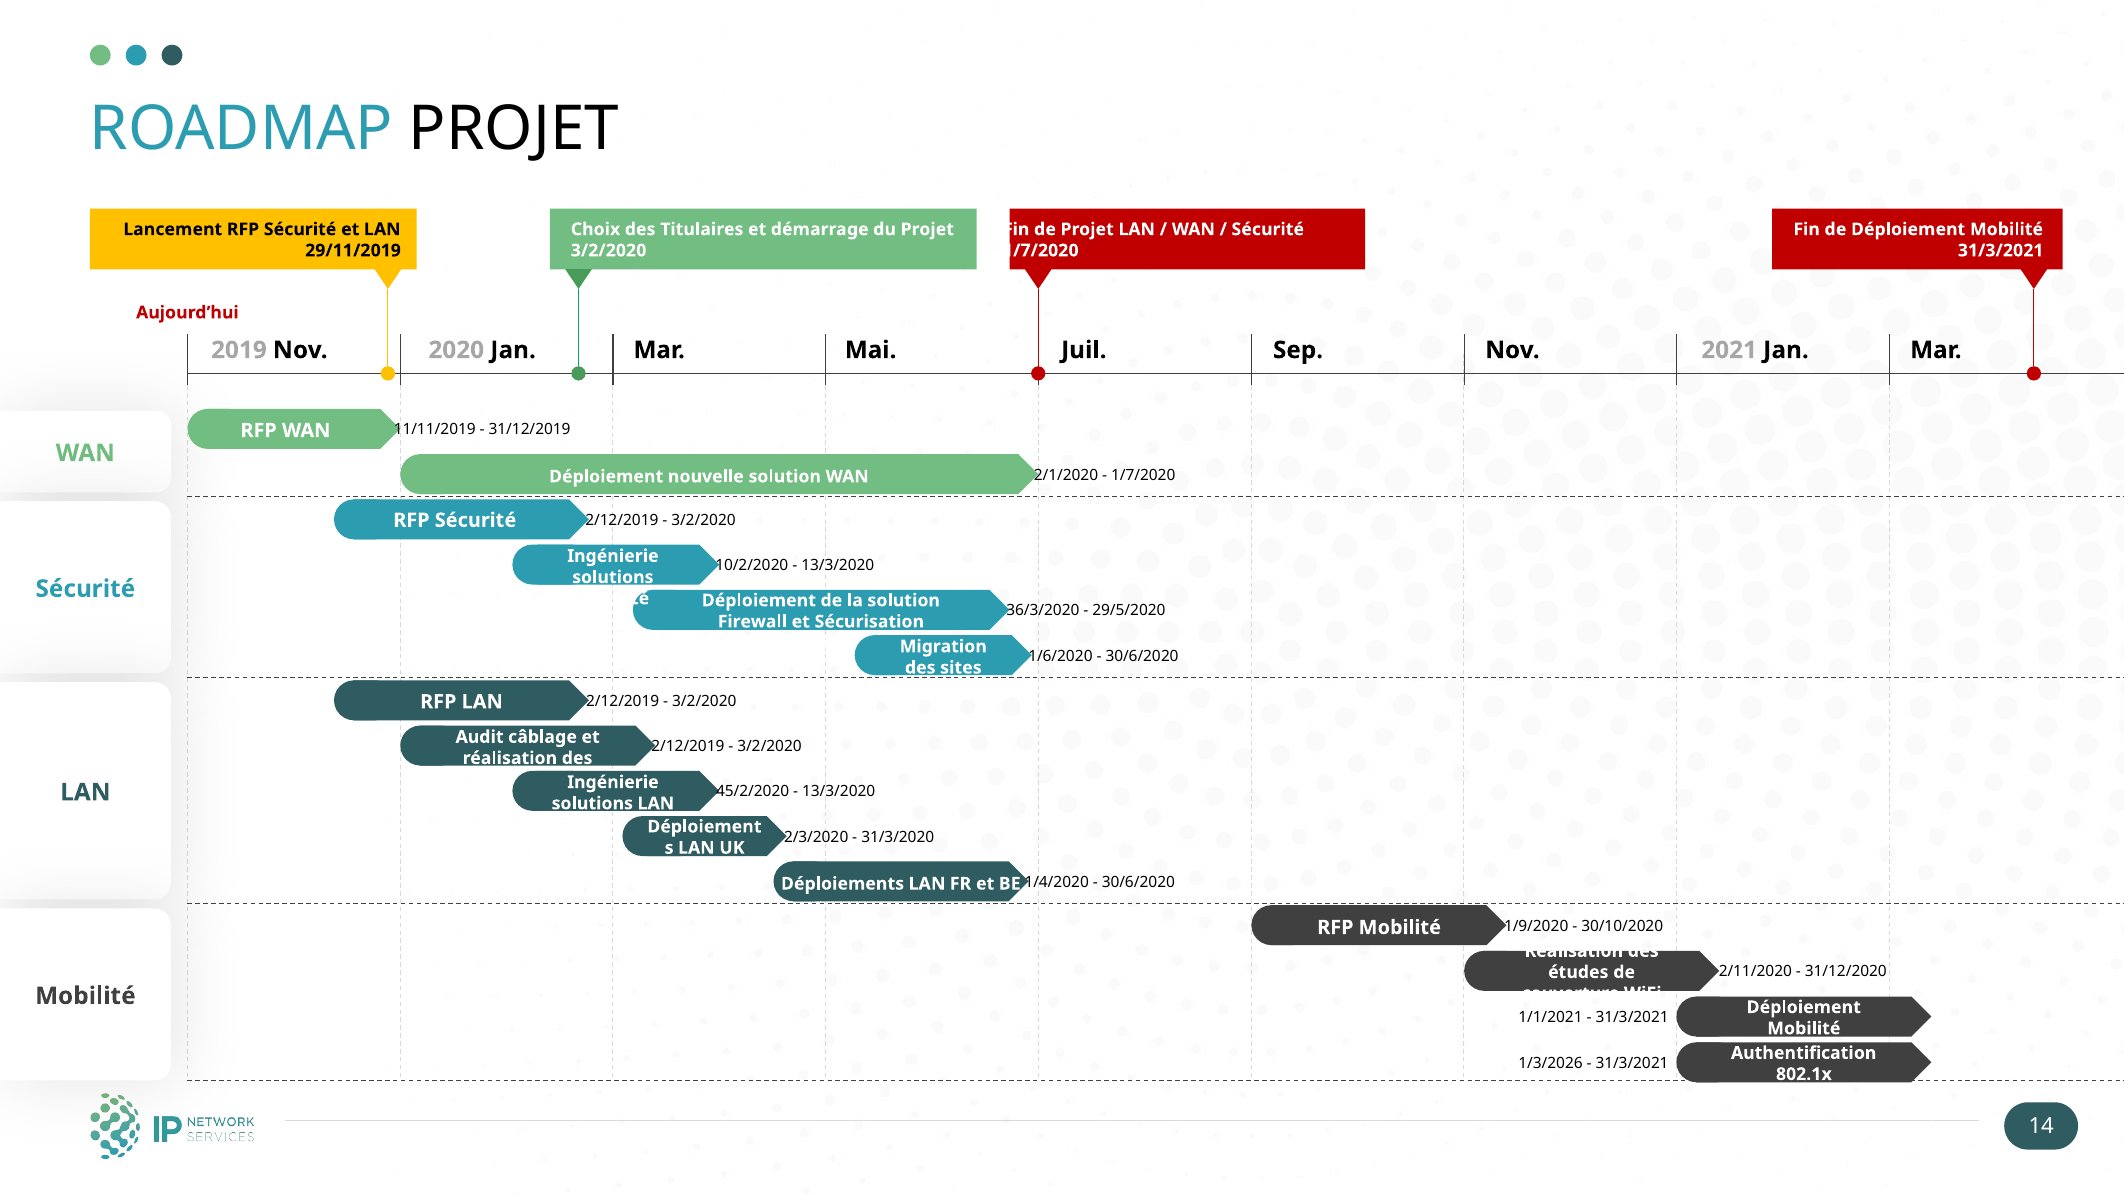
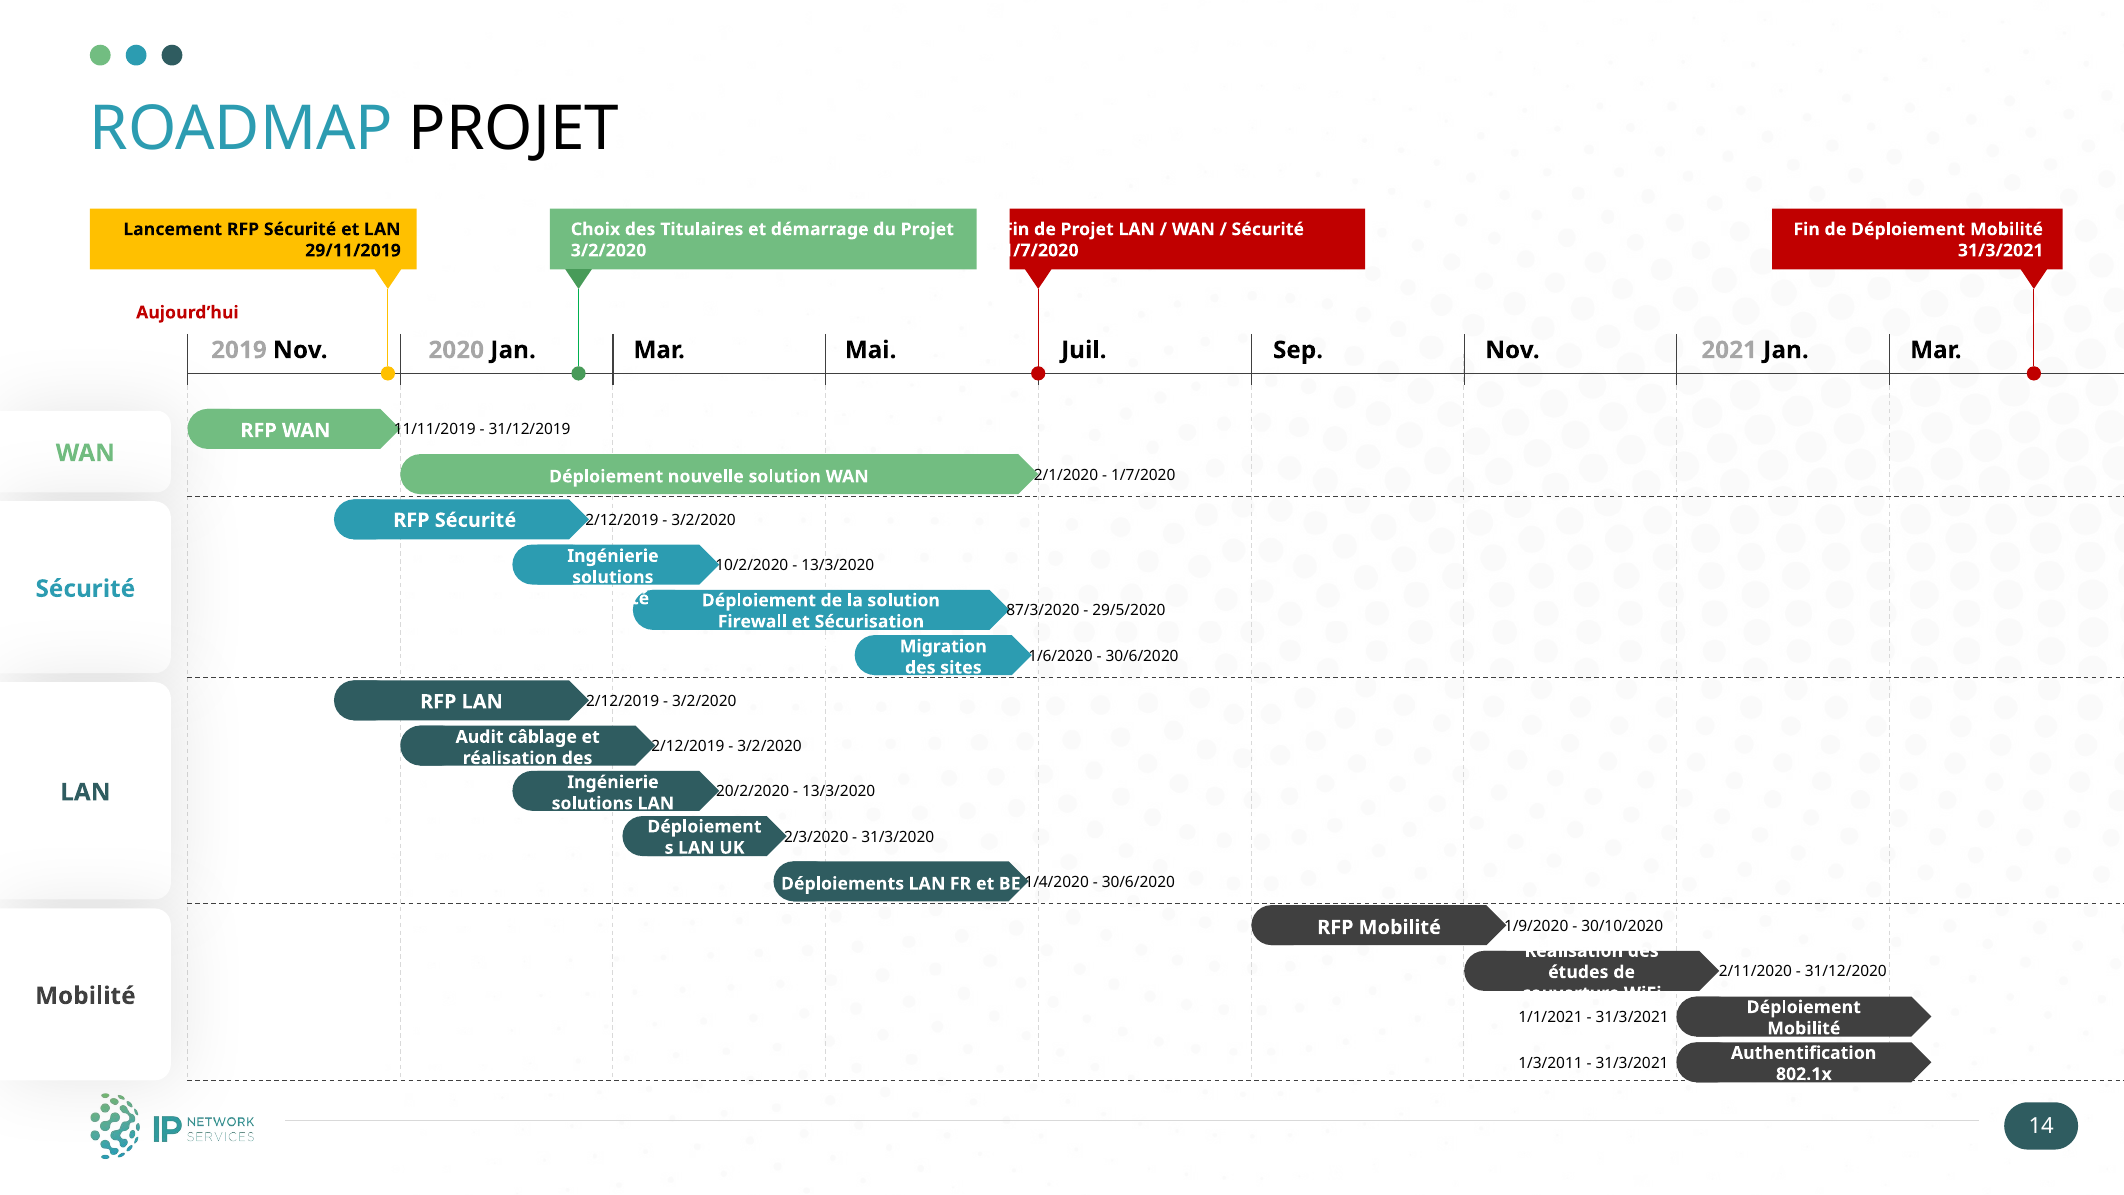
36/3/2020: 36/3/2020 -> 87/3/2020 (1043, 611)
45/2/2020: 45/2/2020 -> 20/2/2020 (753, 792)
1/3/2026: 1/3/2026 -> 1/3/2011 (1550, 1063)
